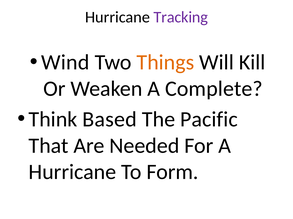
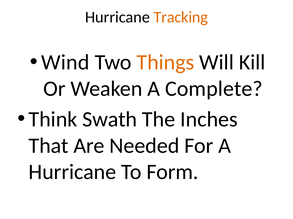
Tracking colour: purple -> orange (181, 17)
Based: Based -> Swath (110, 120)
Pacific: Pacific -> Inches (209, 120)
